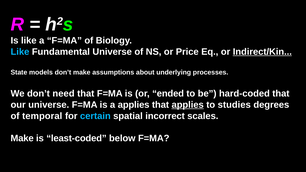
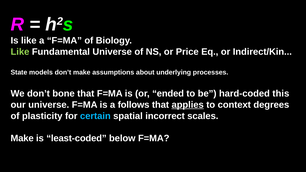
Like colour: light blue -> light green (20, 52)
Indirect/Kin underline: present -> none (262, 52)
need: need -> bone (64, 94)
hard-coded that: that -> this (281, 94)
a applies: applies -> follows (134, 105)
studies: studies -> context (234, 105)
temporal: temporal -> plasticity (42, 116)
